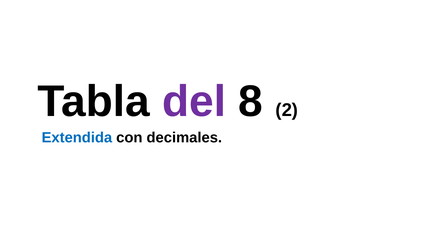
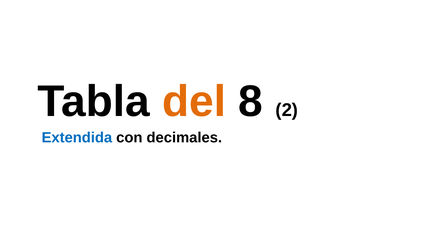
del colour: purple -> orange (194, 102)
